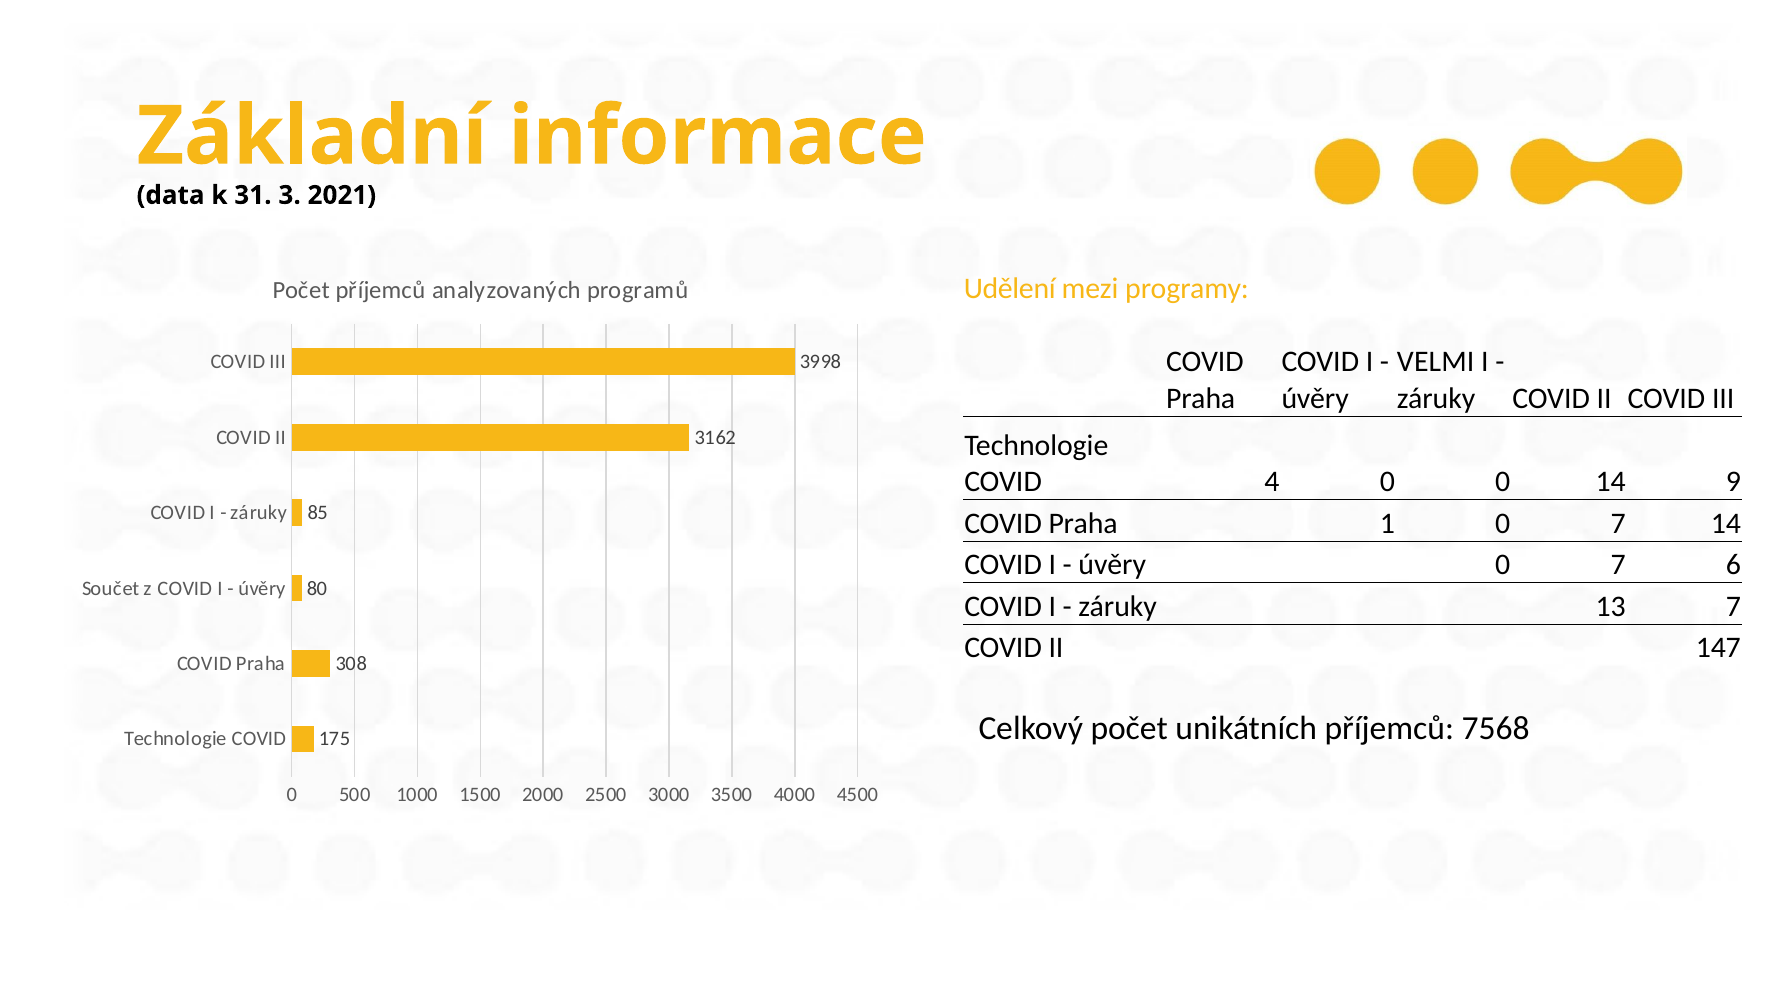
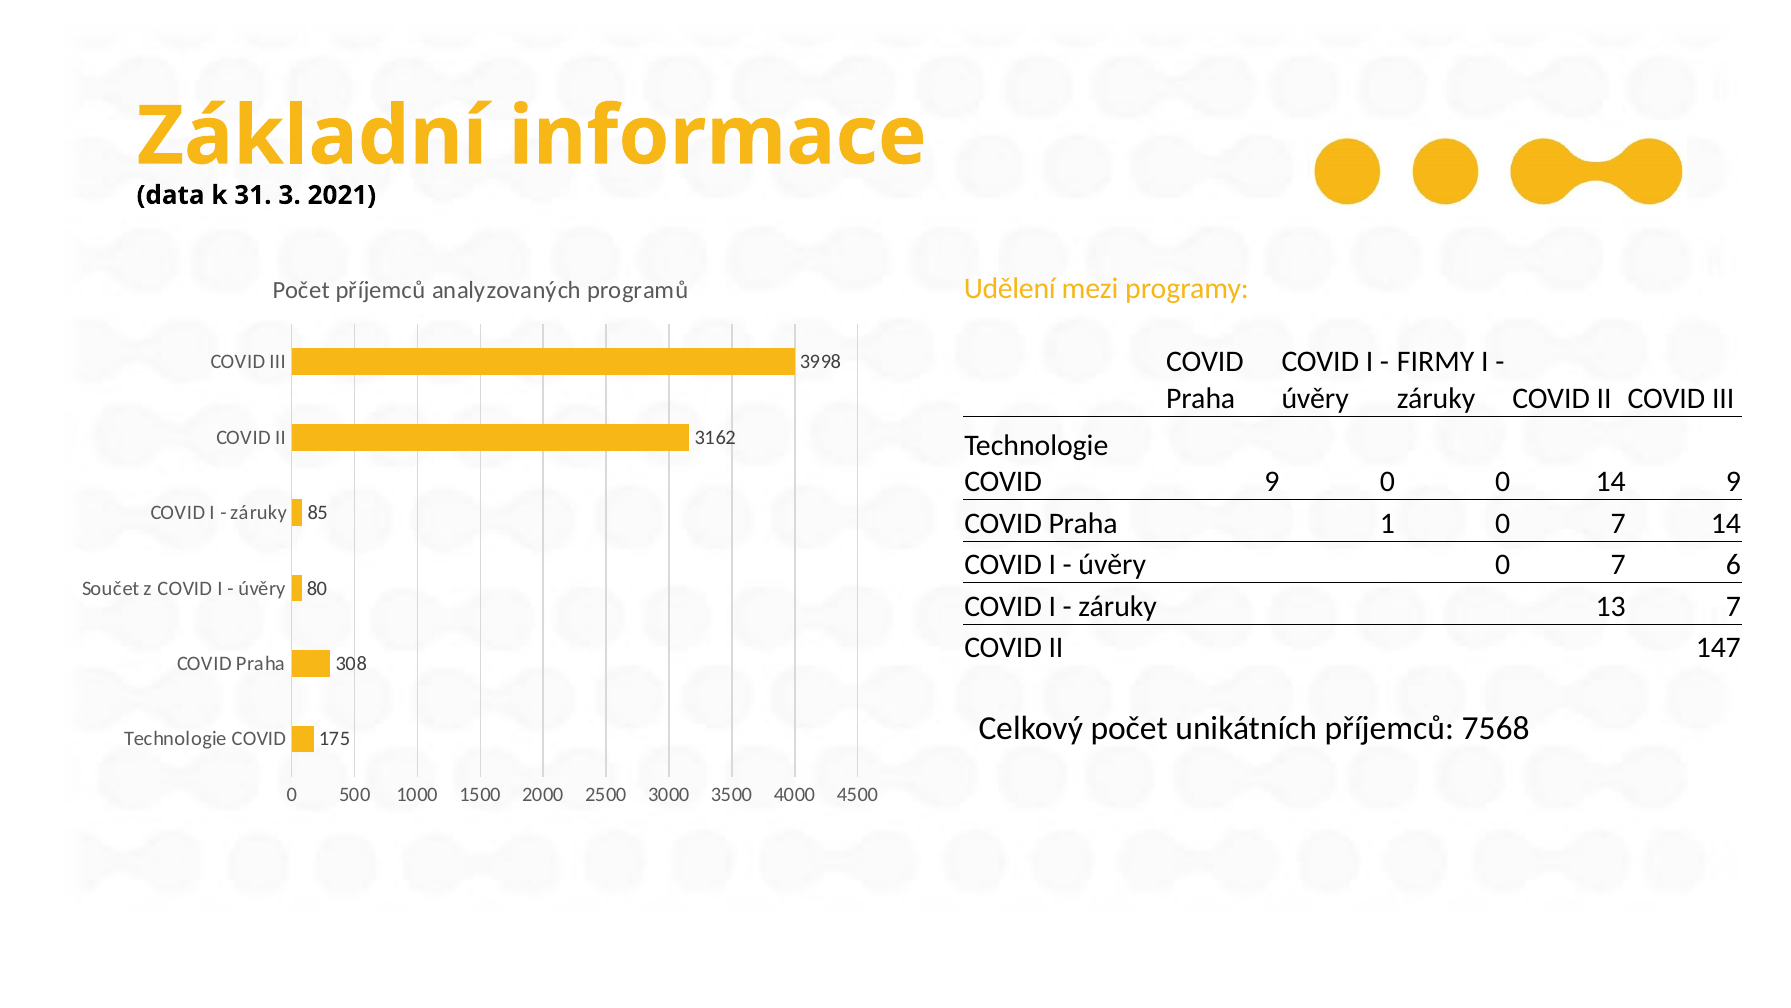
VELMI: VELMI -> FIRMY (1436, 362)
COVID 4: 4 -> 9 (1272, 481)
